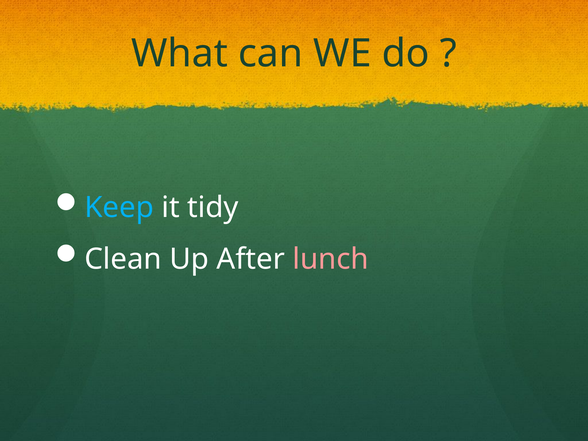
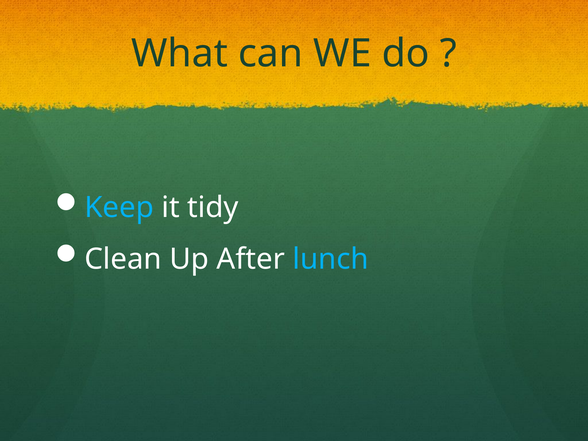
lunch colour: pink -> light blue (331, 259)
